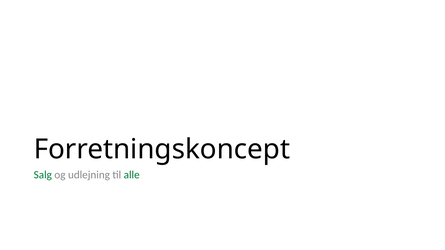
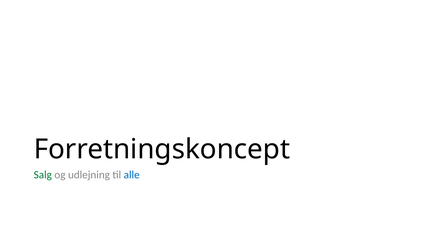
alle colour: green -> blue (132, 175)
